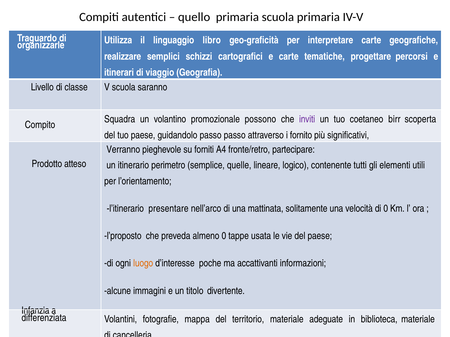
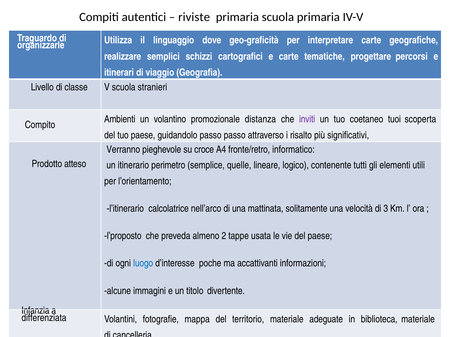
quello: quello -> riviste (194, 17)
libro: libro -> dove (212, 40)
saranno: saranno -> stranieri (152, 87)
Squadra: Squadra -> Ambienti (120, 120)
possono: possono -> distanza (260, 120)
birr: birr -> tuoi (394, 120)
fornito: fornito -> risalto (301, 135)
forniti: forniti -> croce (204, 150)
partecipare: partecipare -> informatico (294, 150)
presentare: presentare -> calcolatrice (169, 209)
di 0: 0 -> 3 (386, 209)
almeno 0: 0 -> 2 (224, 236)
luogo colour: orange -> blue (143, 264)
